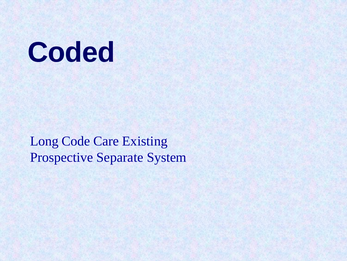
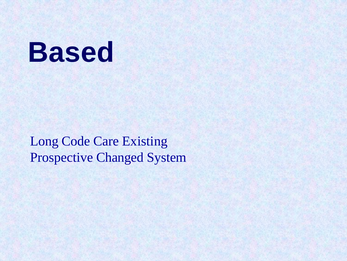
Coded: Coded -> Based (71, 52)
Separate: Separate -> Changed (120, 157)
